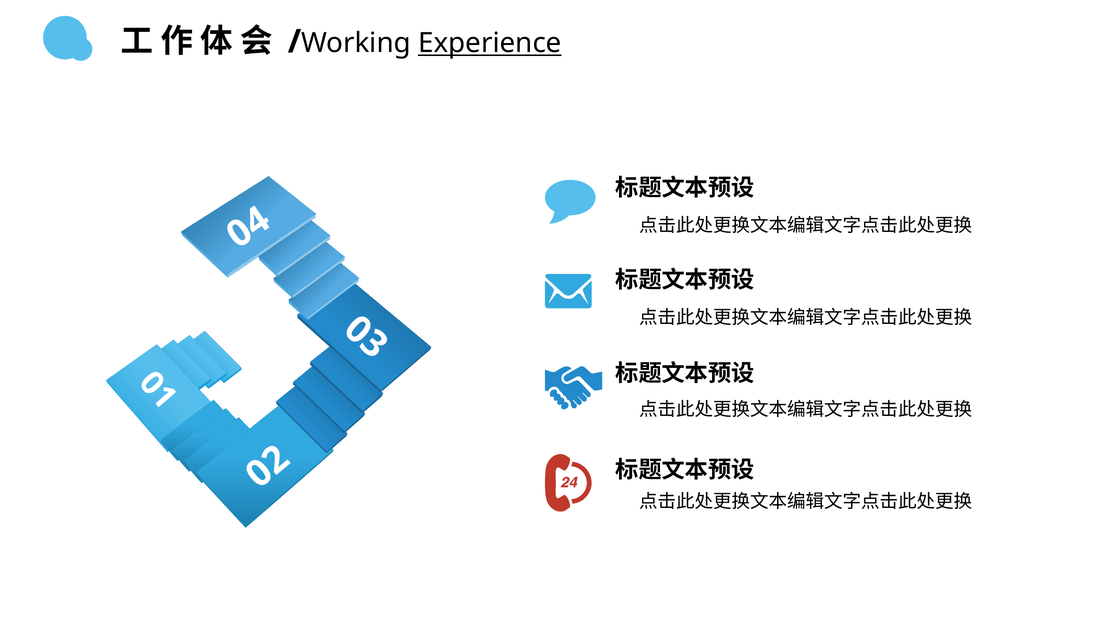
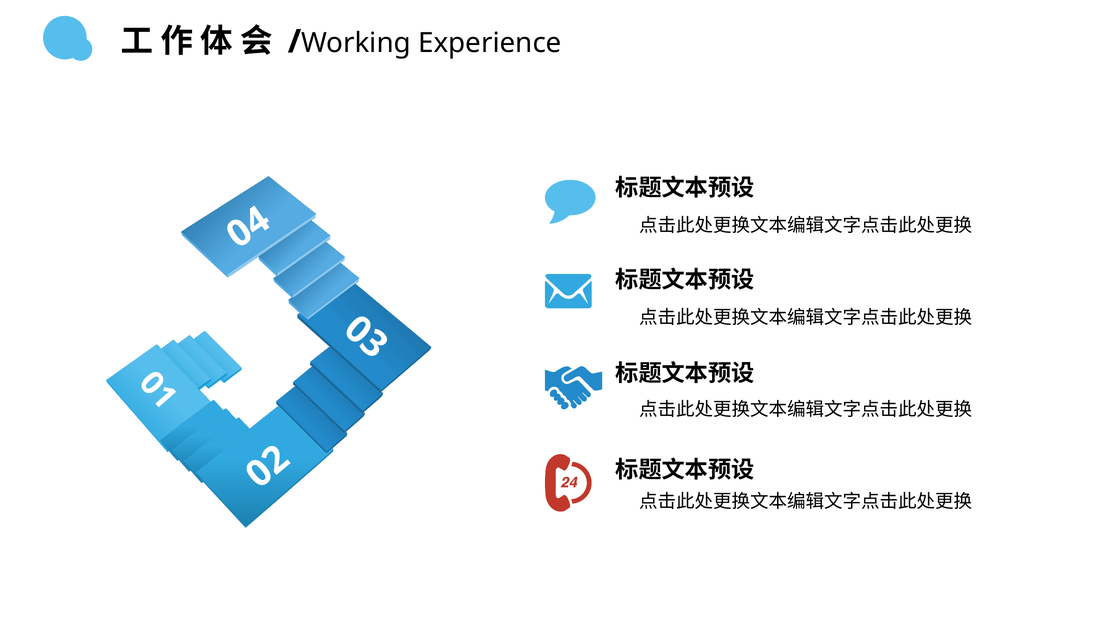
Experience underline: present -> none (490, 43)
